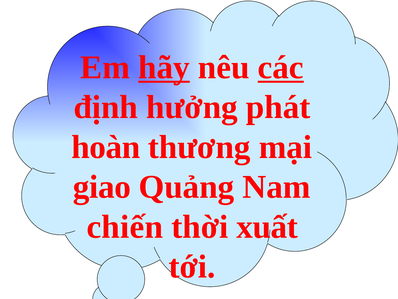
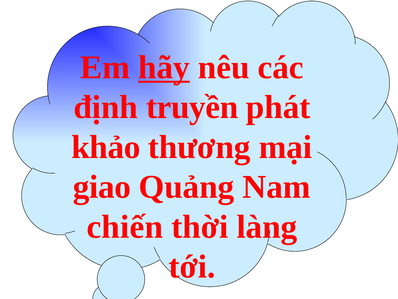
các underline: present -> none (281, 67)
hưởng: hưởng -> truyền (192, 107)
hoàn: hoàn -> khảo (106, 147)
xuất: xuất -> làng (267, 226)
